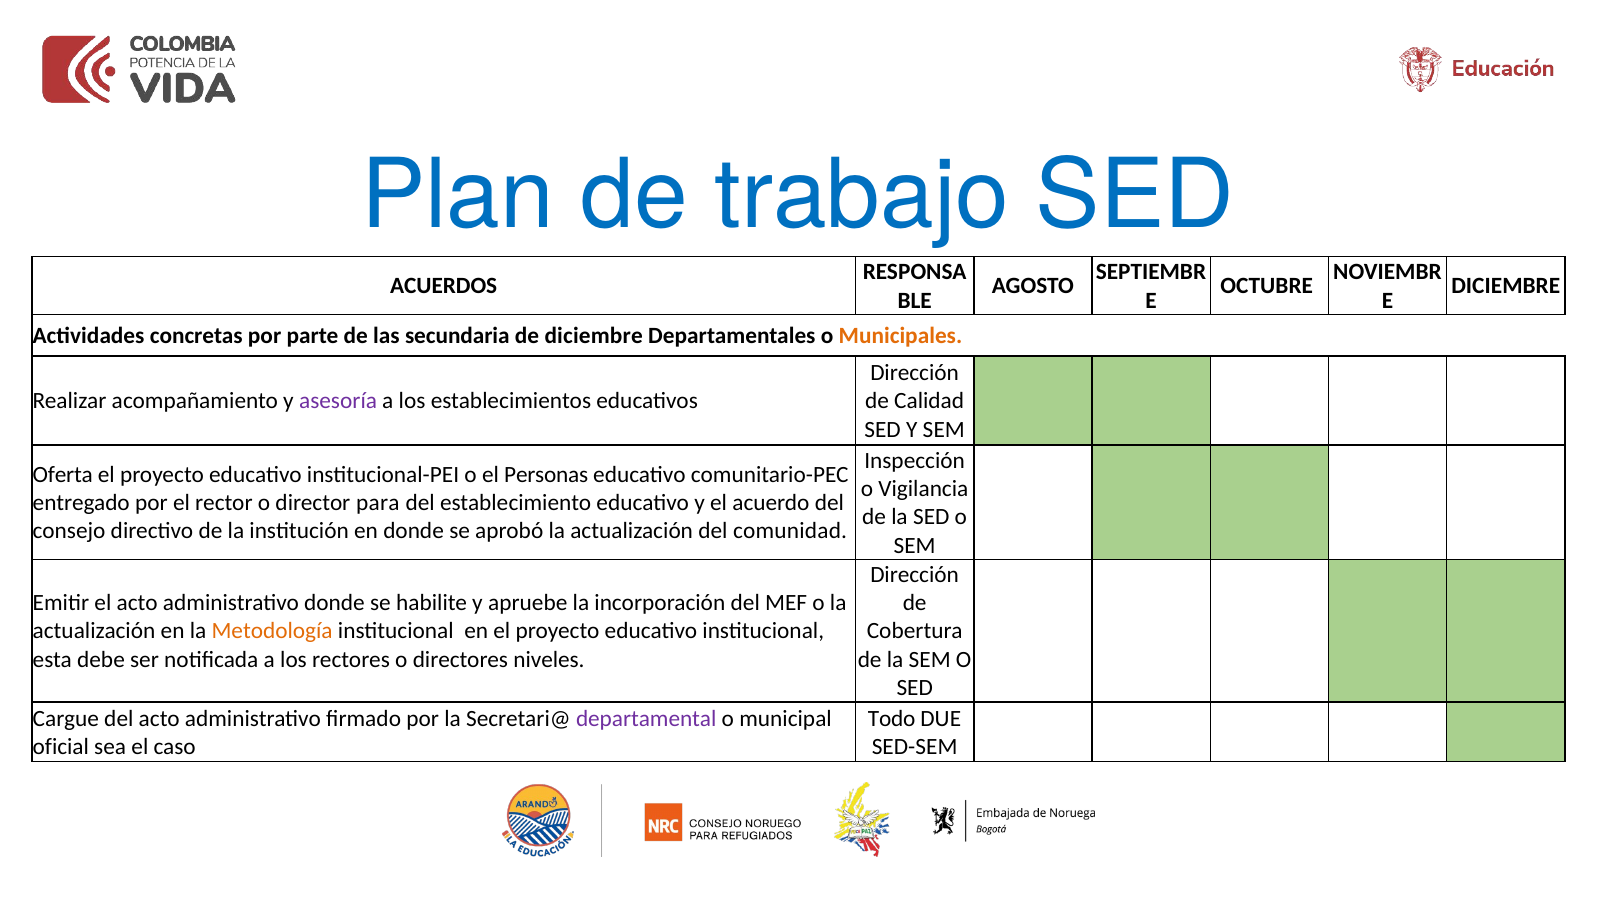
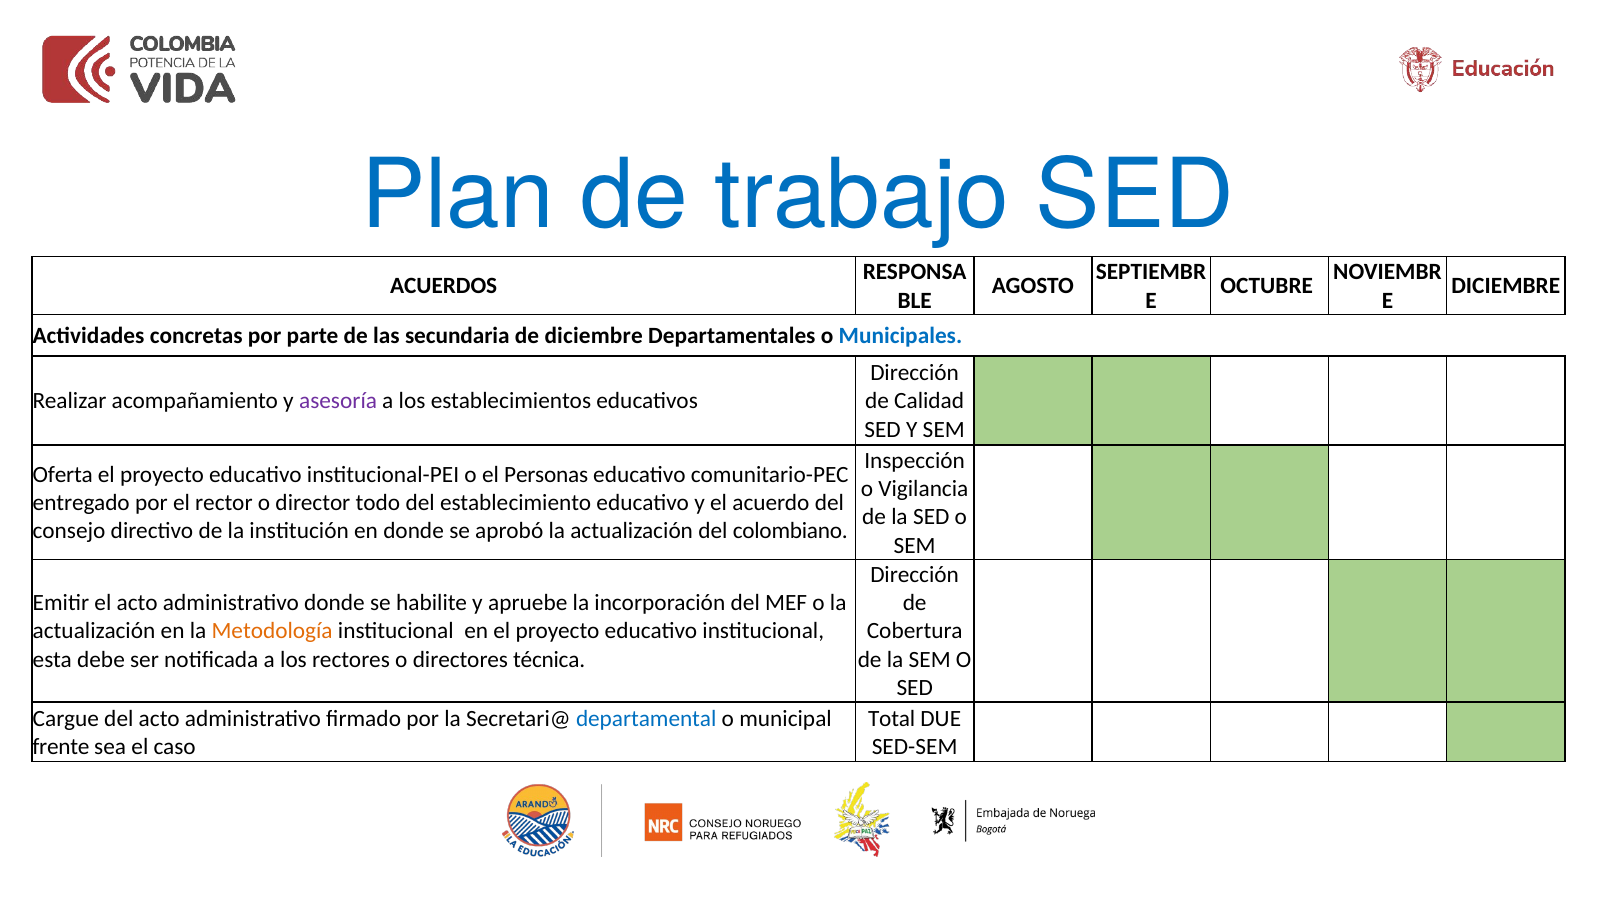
Municipales colour: orange -> blue (900, 336)
para: para -> todo (378, 503)
comunidad: comunidad -> colombiano (790, 531)
niveles: niveles -> técnica (549, 660)
departamental colour: purple -> blue (646, 719)
Todo: Todo -> Total (892, 719)
oficial: oficial -> frente (61, 747)
